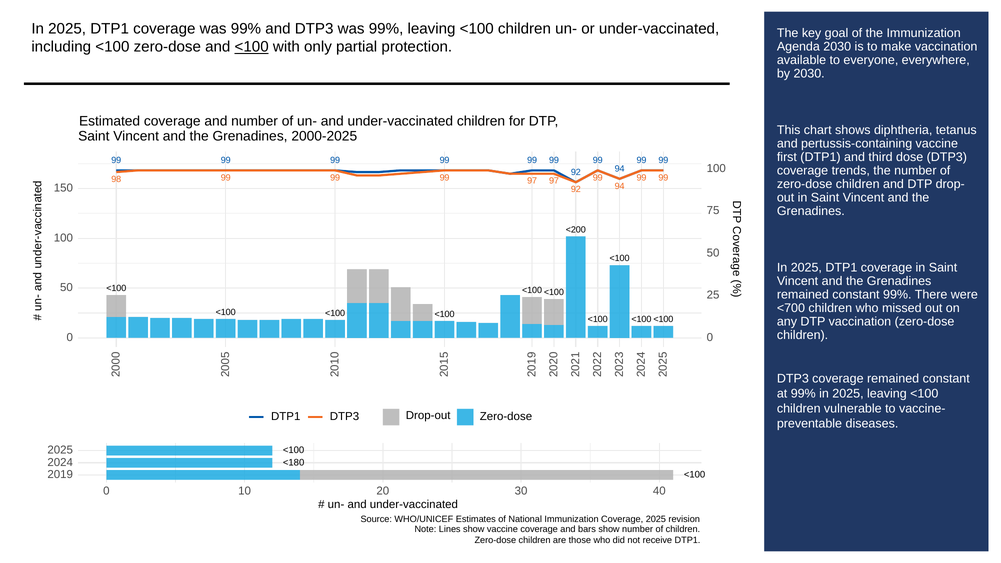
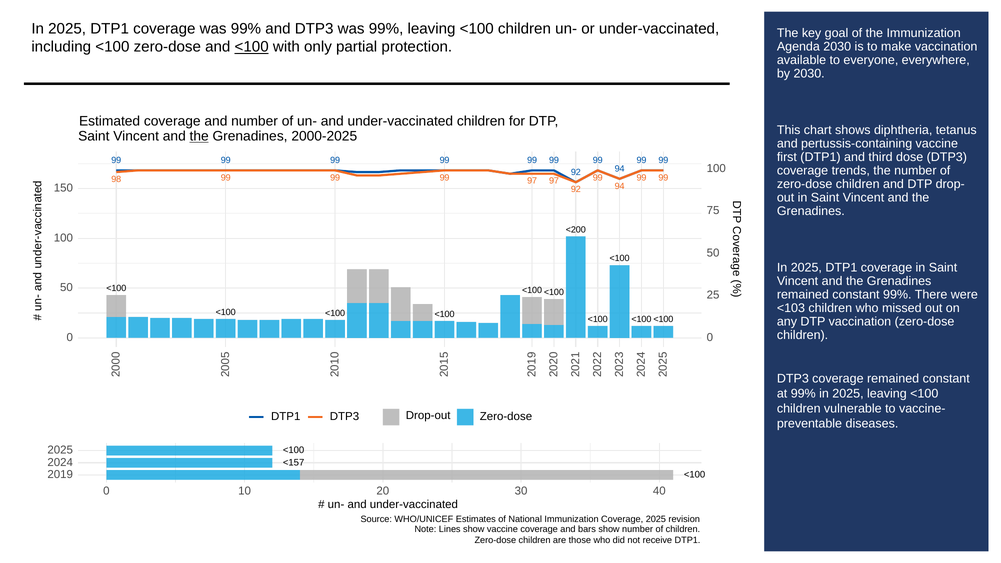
the underline: none -> present (199, 136)
<700: <700 -> <103 (791, 308)
<180: <180 -> <157 (294, 462)
